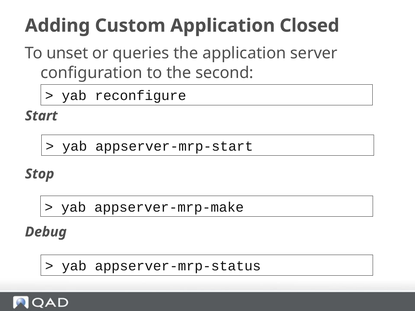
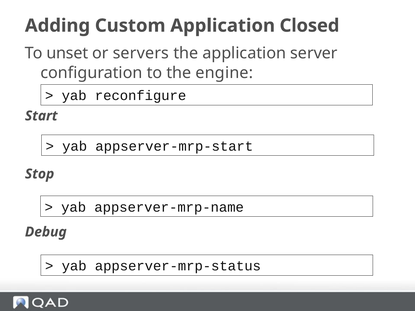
queries: queries -> servers (141, 53)
second: second -> engine (224, 73)
appserver-mrp-make: appserver-mrp-make -> appserver-mrp-name (169, 207)
